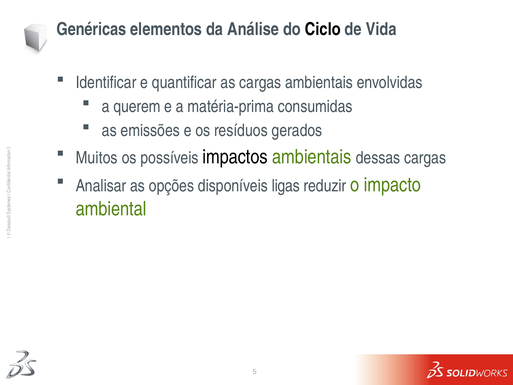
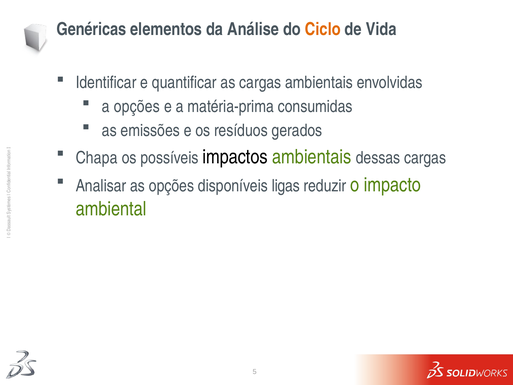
Ciclo colour: black -> orange (323, 29)
a querem: querem -> opções (137, 106)
Muitos: Muitos -> Chapa (97, 158)
